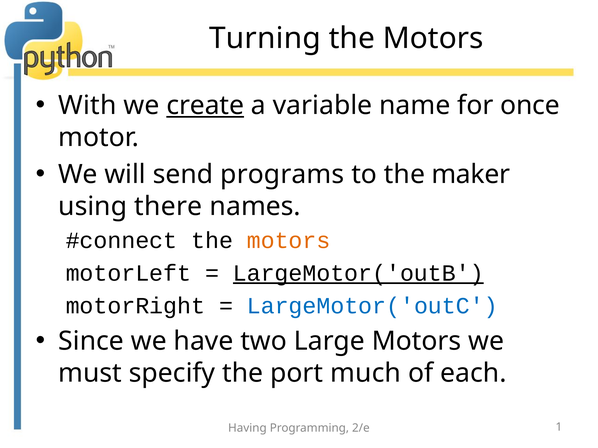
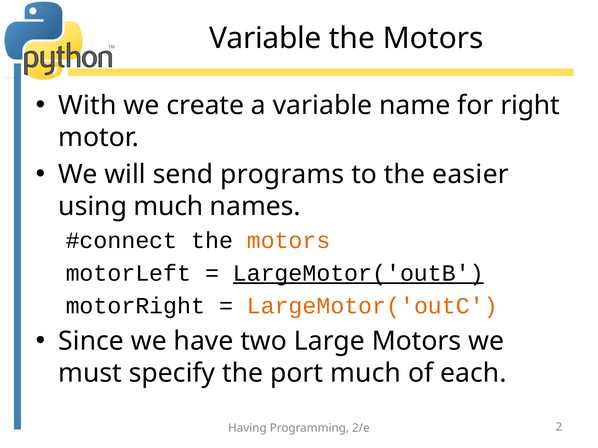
Turning: Turning -> Variable (265, 39)
create underline: present -> none (205, 106)
once: once -> right (530, 106)
maker: maker -> easier (471, 175)
using there: there -> much (168, 207)
LargeMotor('outC colour: blue -> orange (372, 306)
1: 1 -> 2 (559, 427)
